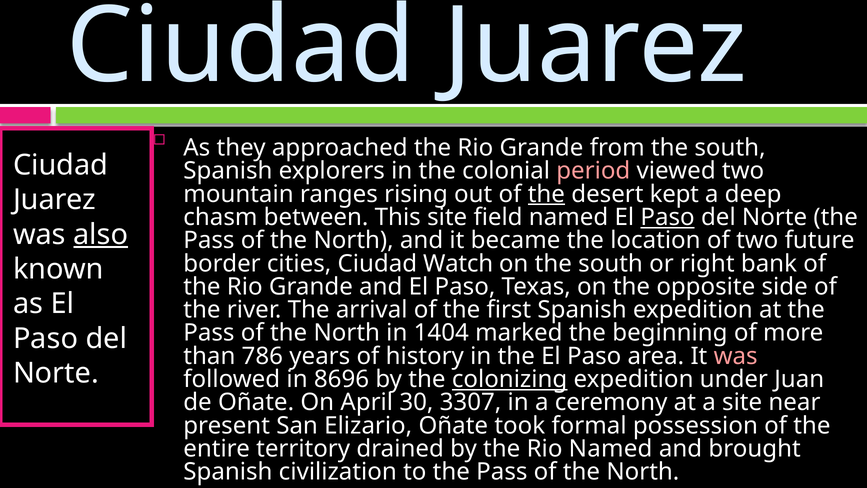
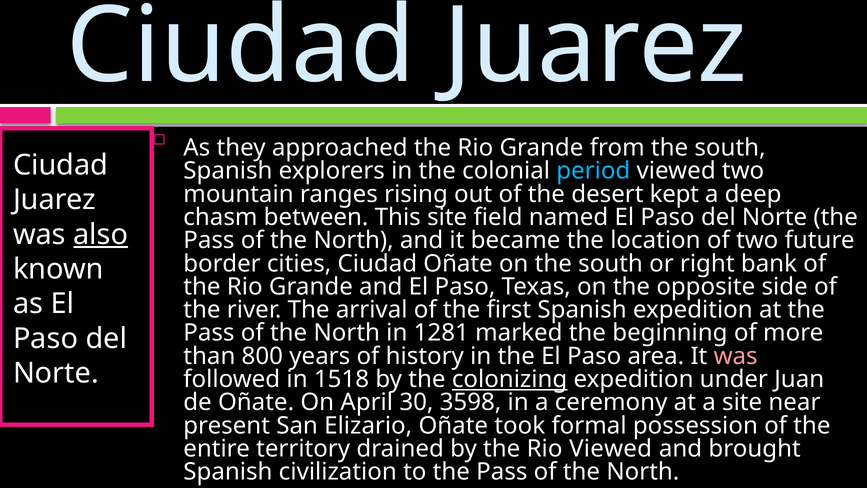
period colour: pink -> light blue (593, 171)
the underline: present -> none (546, 194)
Paso underline: present -> none (668, 217)
Ciudad Watch: Watch -> Oñate (458, 263)
1404: 1404 -> 1281 (441, 333)
786: 786 -> 800 (262, 356)
8696: 8696 -> 1518 (341, 379)
3307: 3307 -> 3598 (470, 402)
Rio Named: Named -> Viewed (611, 449)
